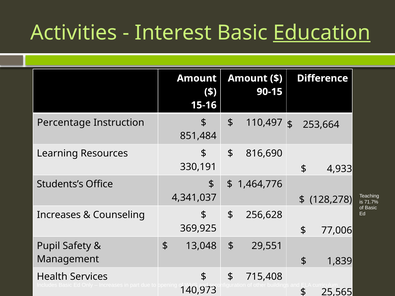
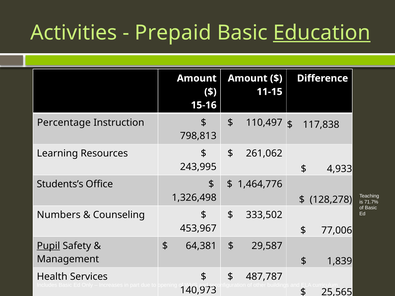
Interest: Interest -> Prepaid (173, 33)
90-15: 90-15 -> 11-15 (270, 92)
253,664: 253,664 -> 117,838 (321, 125)
851,484: 851,484 -> 798,813 (198, 136)
816,690: 816,690 -> 261,062 (264, 153)
330,191: 330,191 -> 243,995 (198, 167)
4,341,037: 4,341,037 -> 1,326,498 (194, 198)
Increases: Increases -> Numbers (59, 215)
256,628: 256,628 -> 333,502 (264, 215)
369,925: 369,925 -> 453,967 (198, 229)
Pupil underline: none -> present (48, 246)
13,048: 13,048 -> 64,381 (201, 246)
29,551: 29,551 -> 29,587 (267, 246)
715,408: 715,408 -> 487,787 (264, 277)
